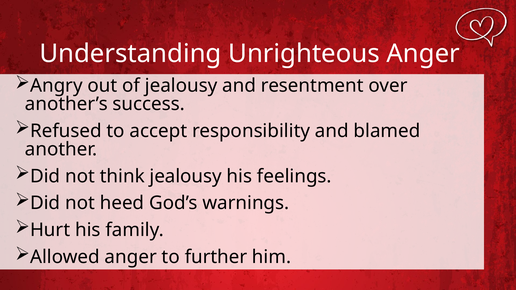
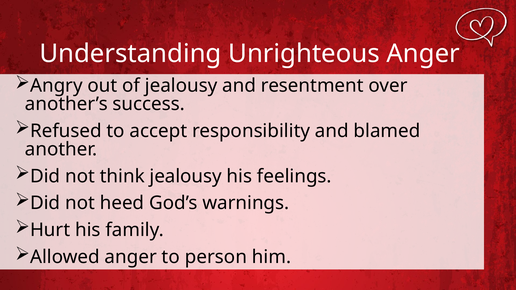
further: further -> person (216, 257)
